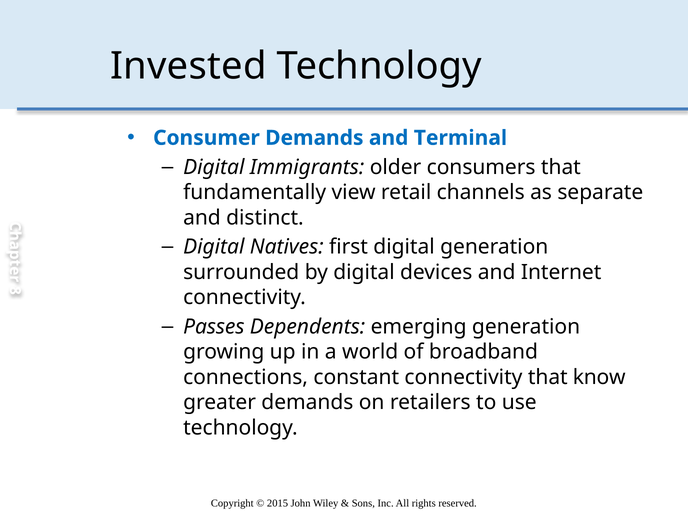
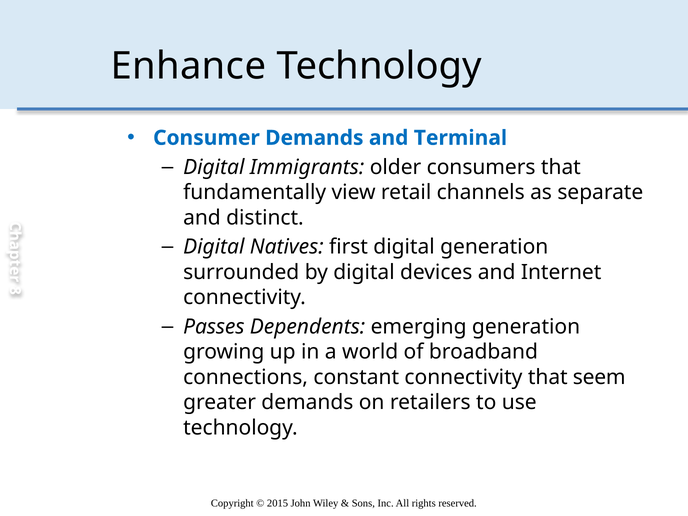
Invested: Invested -> Enhance (188, 66)
know: know -> seem (599, 377)
